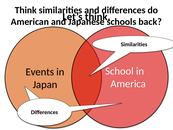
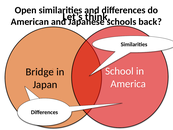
Think: Think -> Open (26, 10)
Events: Events -> Bridge (40, 72)
